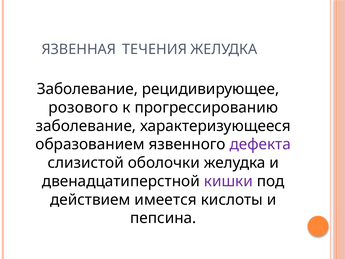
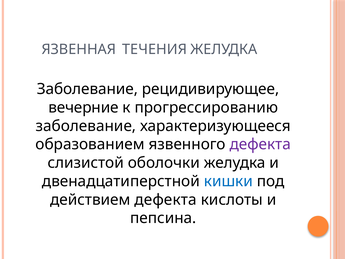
розового: розового -> вечерние (83, 107)
кишки colour: purple -> blue (228, 181)
действием имеется: имеется -> дефекта (166, 200)
